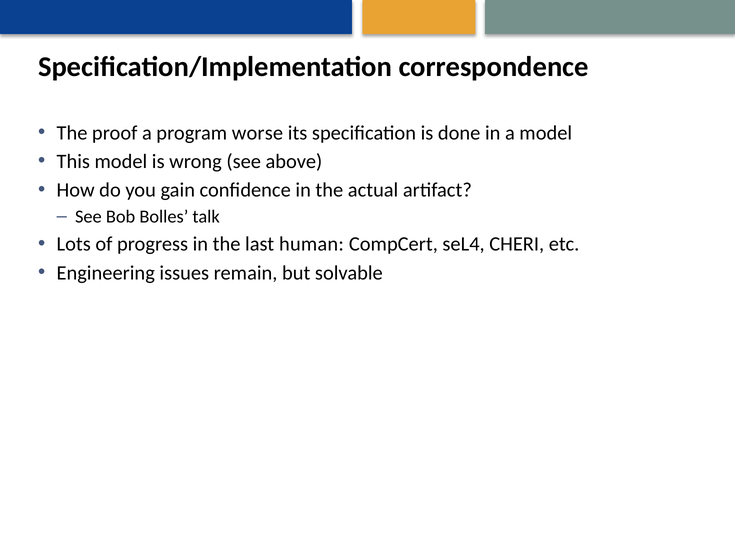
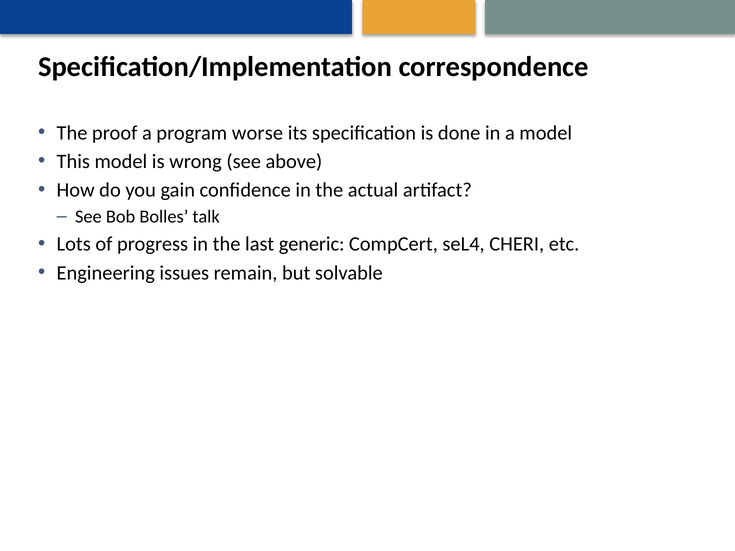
human: human -> generic (312, 244)
